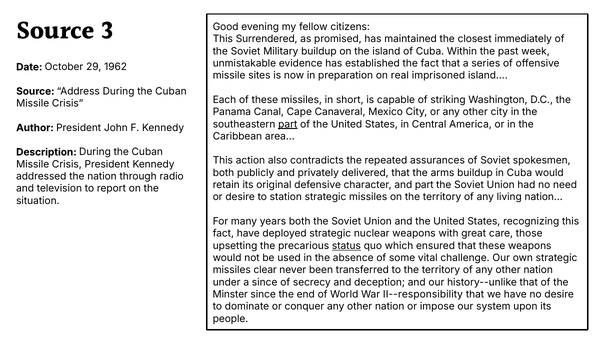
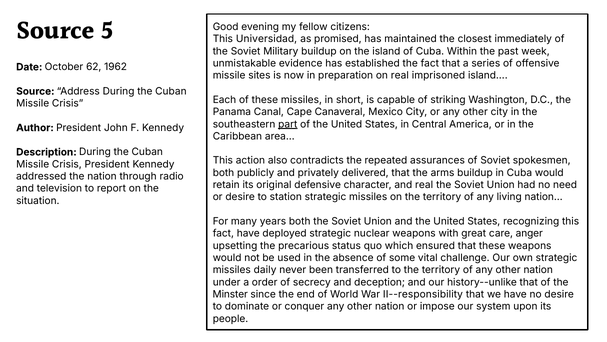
3: 3 -> 5 (107, 32)
Surrendered: Surrendered -> Universidad (267, 39)
29: 29 -> 62 (94, 67)
and part: part -> real (424, 185)
those: those -> anger (529, 233)
status underline: present -> none (346, 245)
clear: clear -> daily (265, 270)
a since: since -> order (265, 282)
